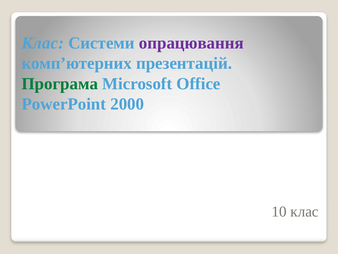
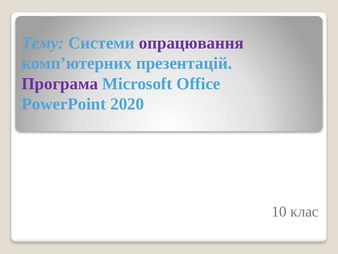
Клас: Клас -> Тему (43, 43)
Програма colour: green -> purple (60, 84)
2000: 2000 -> 2020 (127, 104)
